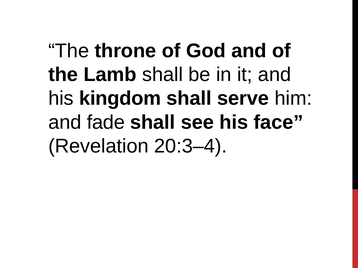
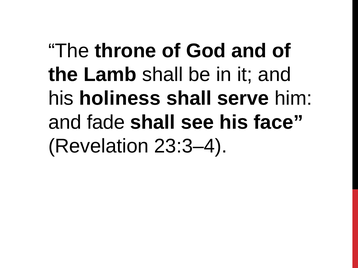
kingdom: kingdom -> holiness (120, 99)
20:3–4: 20:3–4 -> 23:3–4 (191, 146)
